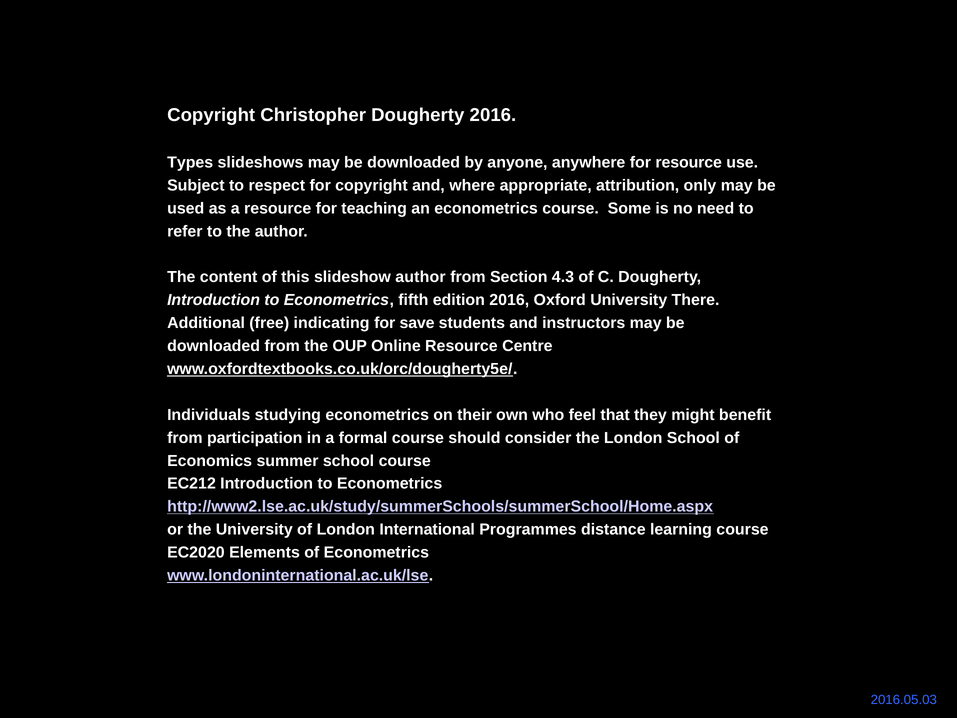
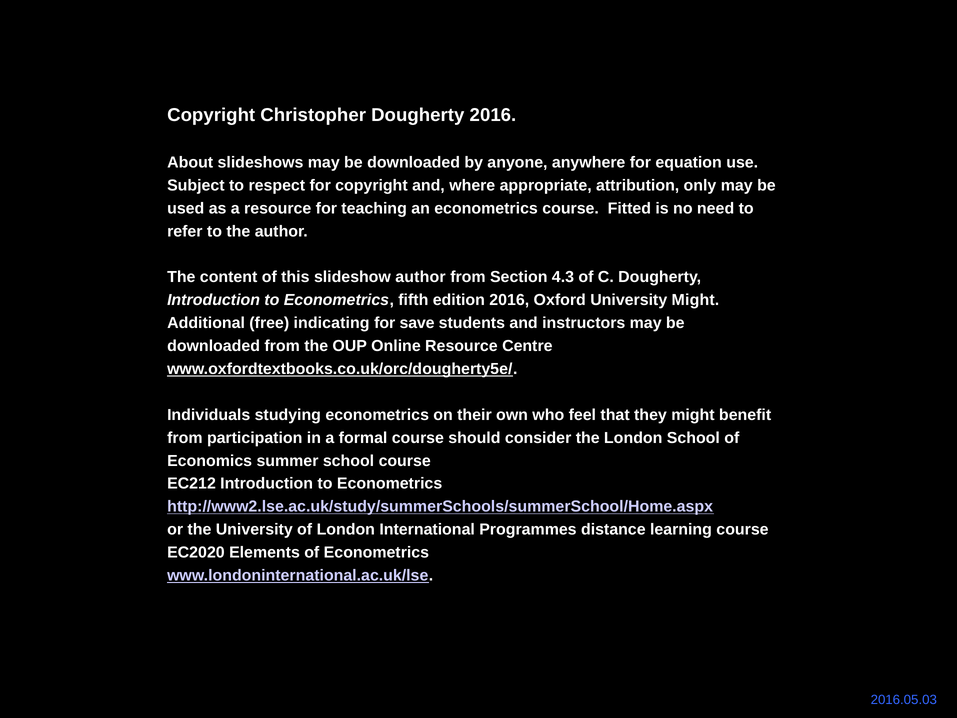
Types: Types -> About (190, 162)
for resource: resource -> equation (689, 162)
Some: Some -> Fitted (629, 208)
University There: There -> Might (695, 300)
